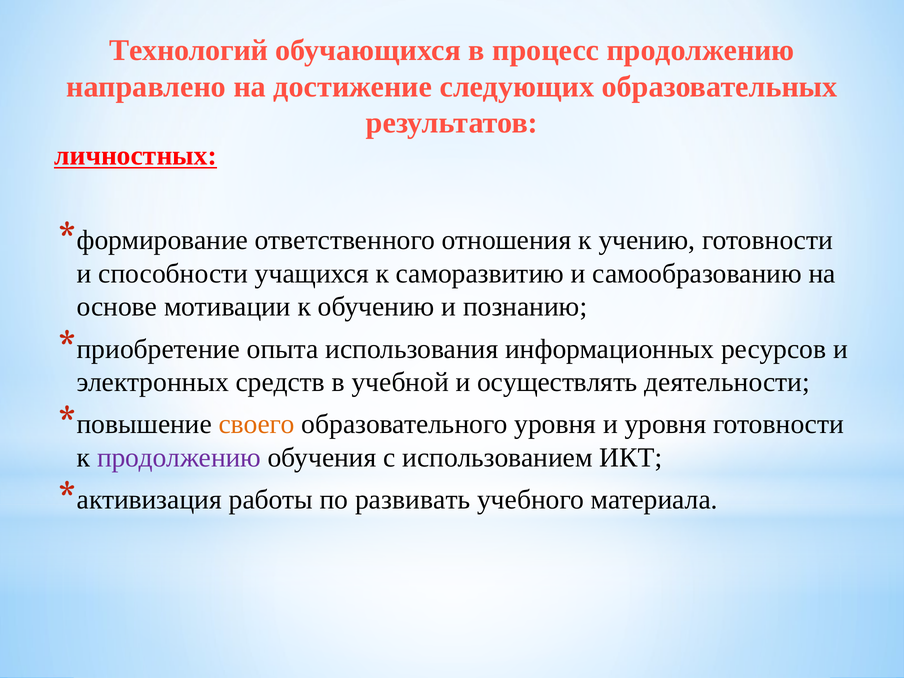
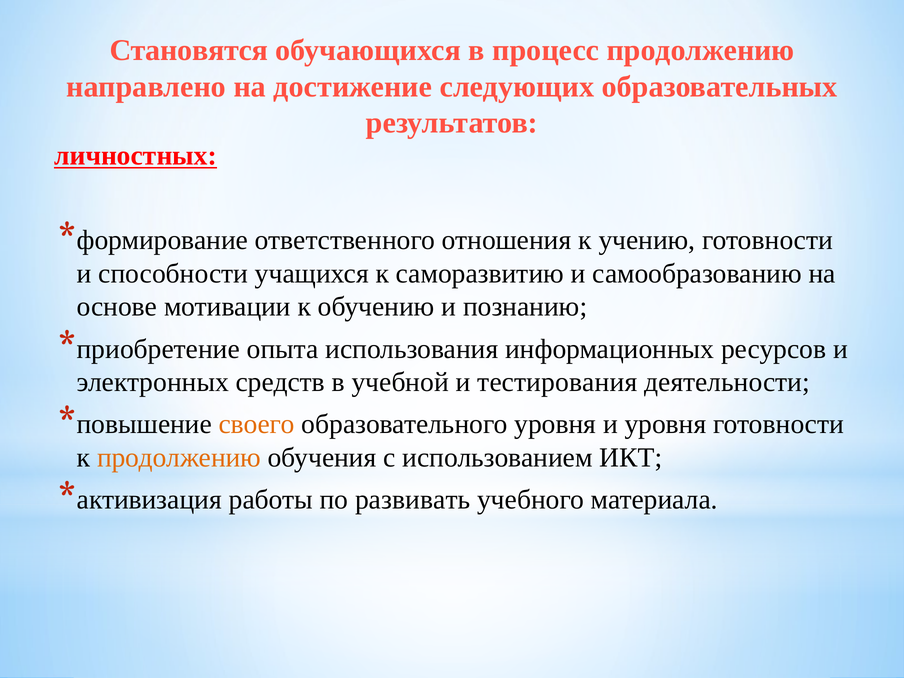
Технологий: Технологий -> Становятся (189, 50)
осуществлять: осуществлять -> тестирования (557, 382)
продолжению colour: purple -> orange (179, 457)
